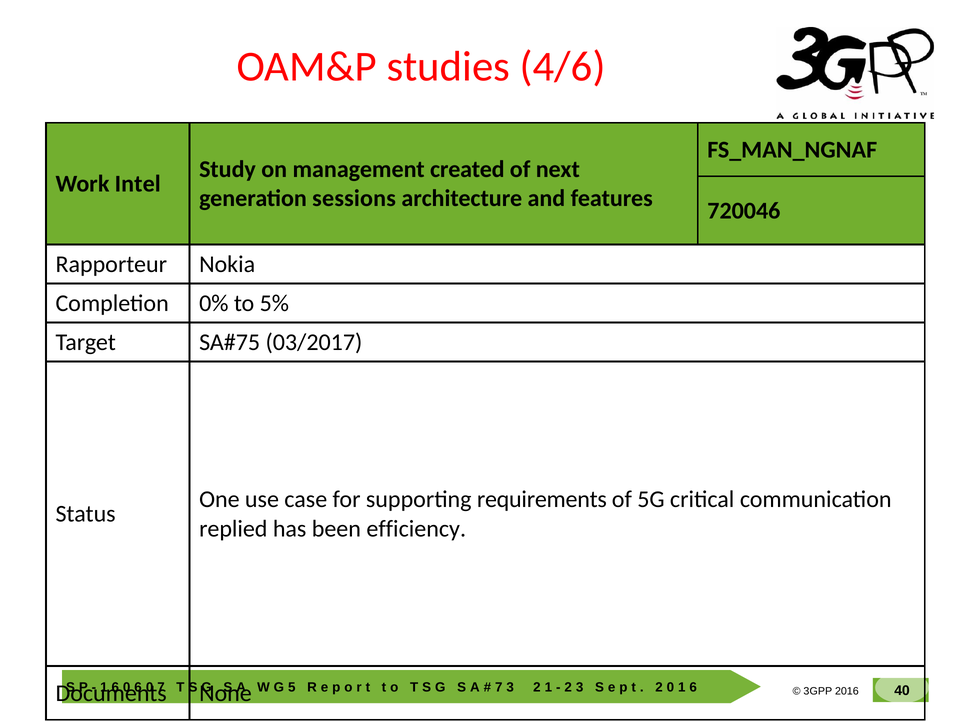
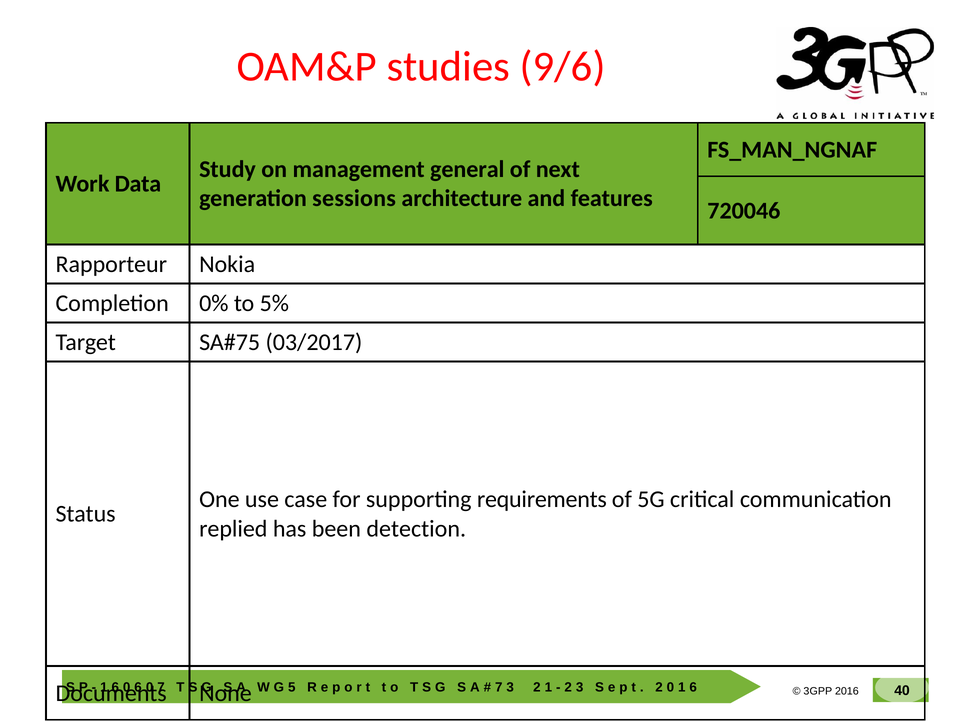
4/6: 4/6 -> 9/6 (563, 66)
created: created -> general (467, 169)
Intel: Intel -> Data (138, 184)
efficiency: efficiency -> detection (416, 529)
